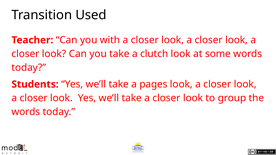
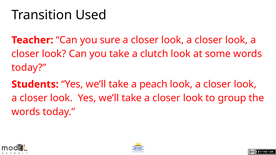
with: with -> sure (110, 40)
pages: pages -> peach (154, 84)
